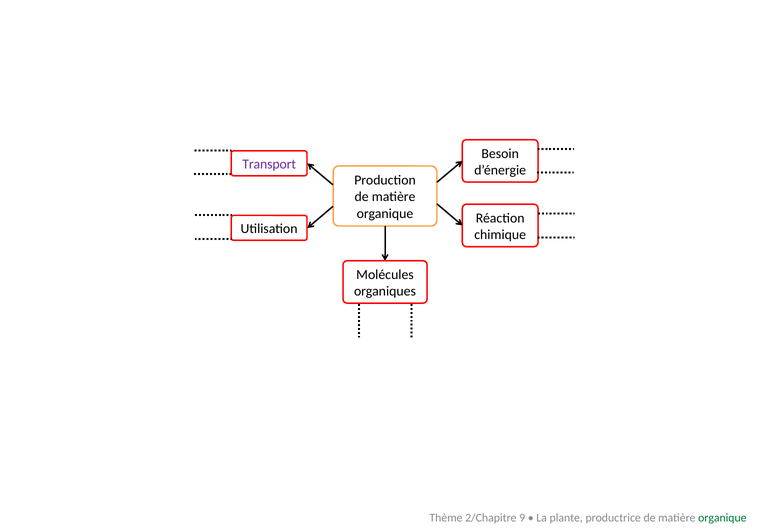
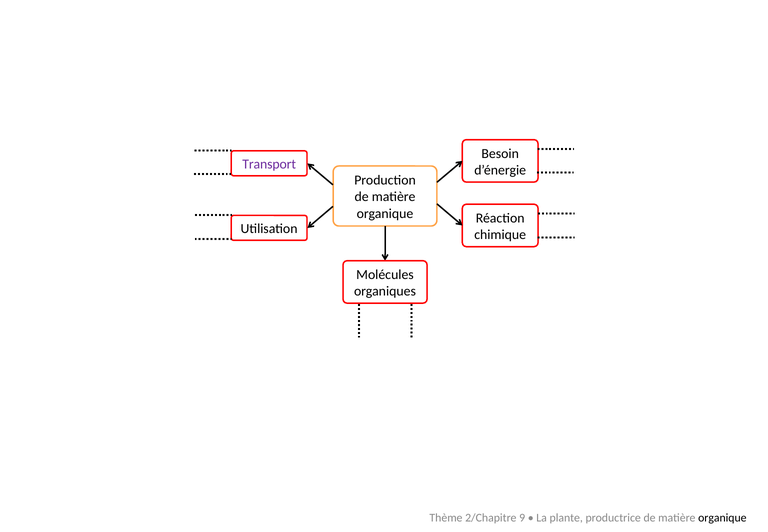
organique colour: green -> black (722, 517)
